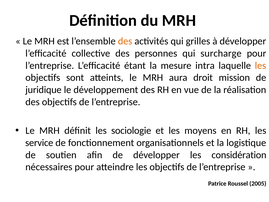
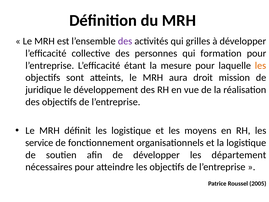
des colour: orange -> purple (125, 41)
surcharge: surcharge -> formation (221, 53)
mesure intra: intra -> pour (205, 65)
les sociologie: sociologie -> logistique (131, 130)
considération: considération -> département (239, 155)
